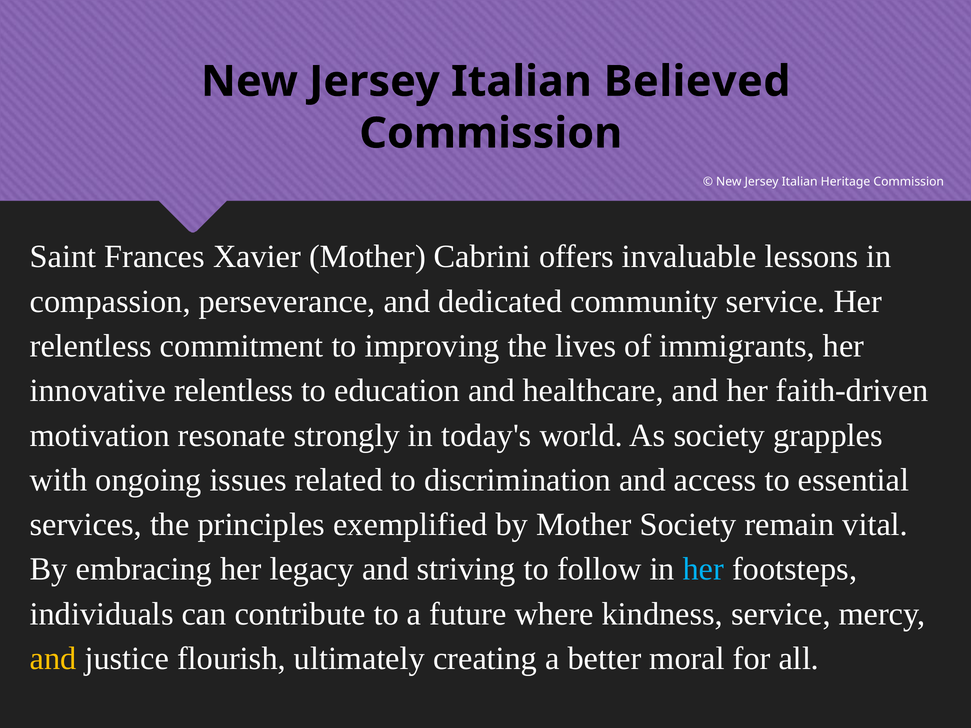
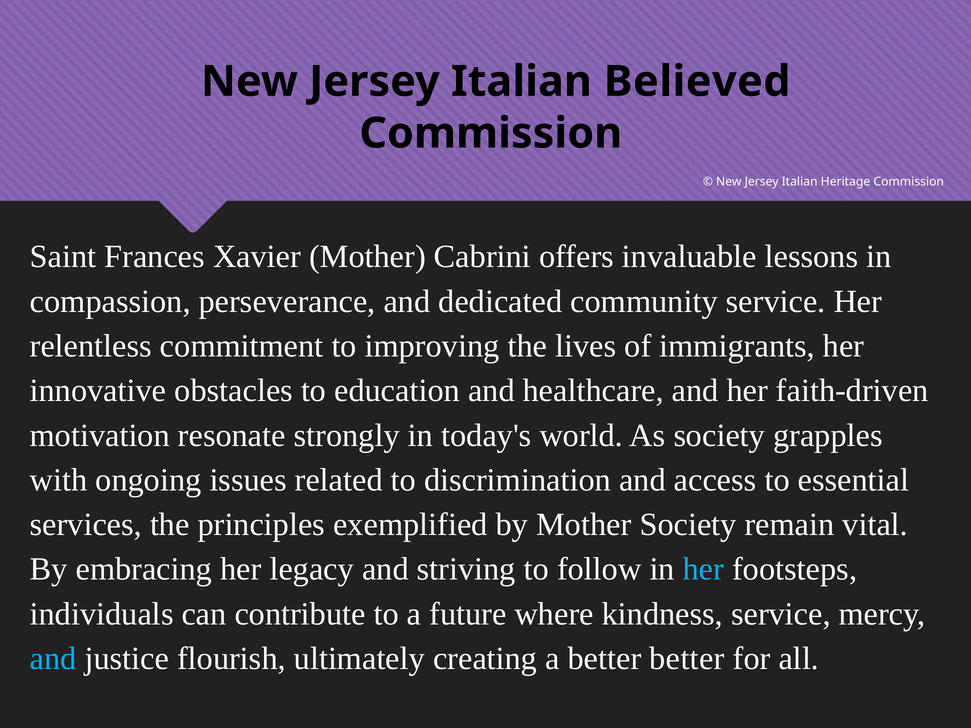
innovative relentless: relentless -> obstacles (234, 391)
and colour: yellow -> light blue (53, 659)
better moral: moral -> better (687, 659)
